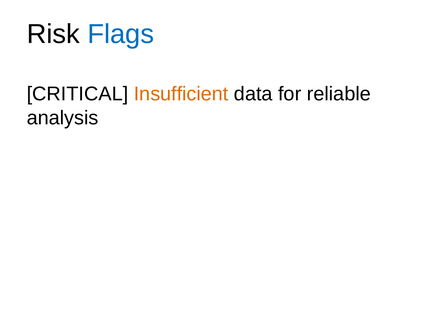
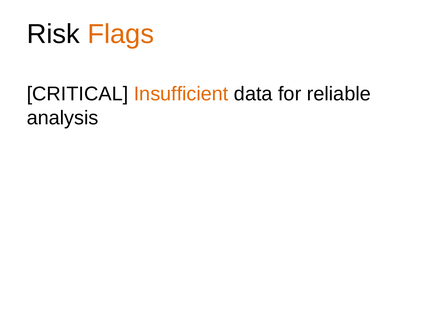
Flags colour: blue -> orange (121, 34)
